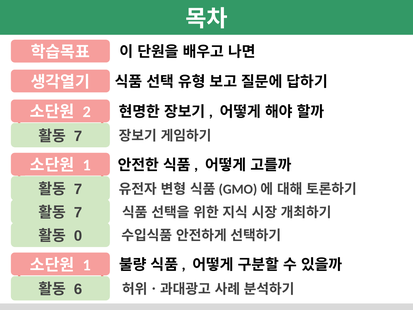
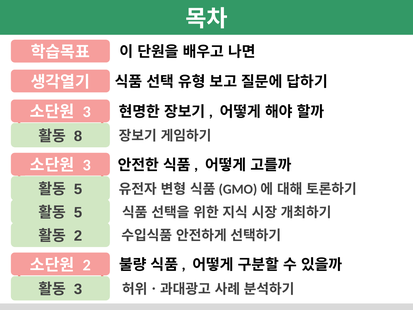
2: 2 -> 3 (87, 112)
7: 7 -> 8 (78, 136)
1: 1 -> 3 (87, 165)
7: 7 -> 5 (78, 189)
7: 7 -> 5 (78, 212)
0: 0 -> 2 (78, 236)
1: 1 -> 2 (87, 265)
6: 6 -> 3 (78, 289)
